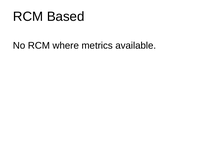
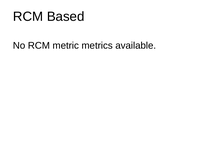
where: where -> metric (66, 46)
